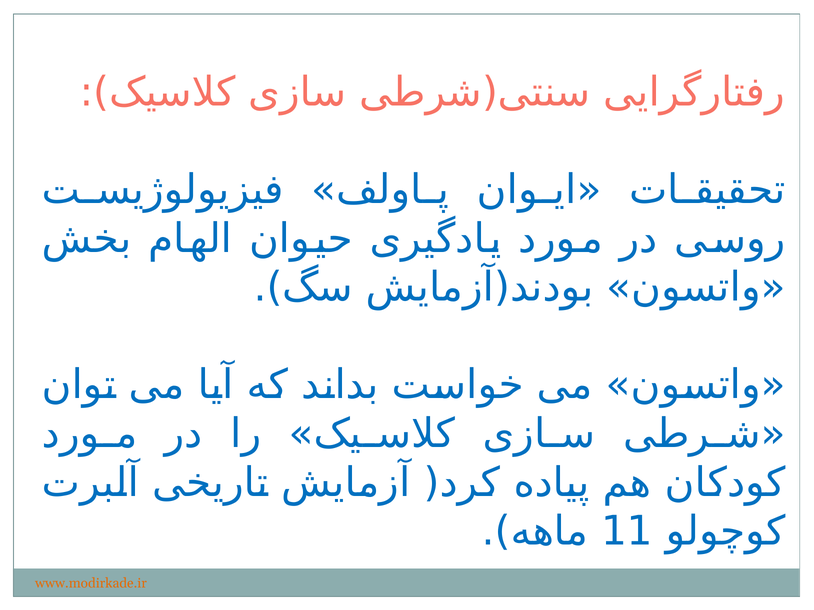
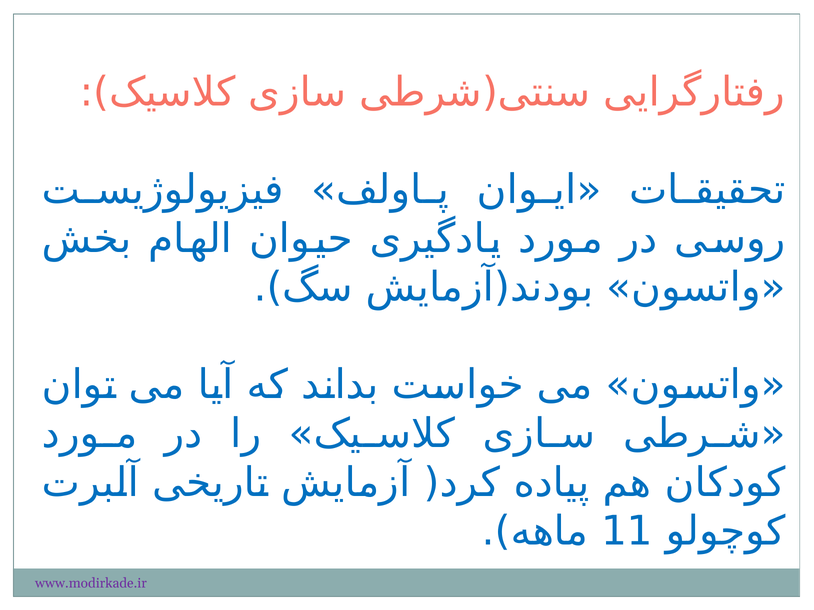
www.modirkade.ir colour: orange -> purple (91, 584)
